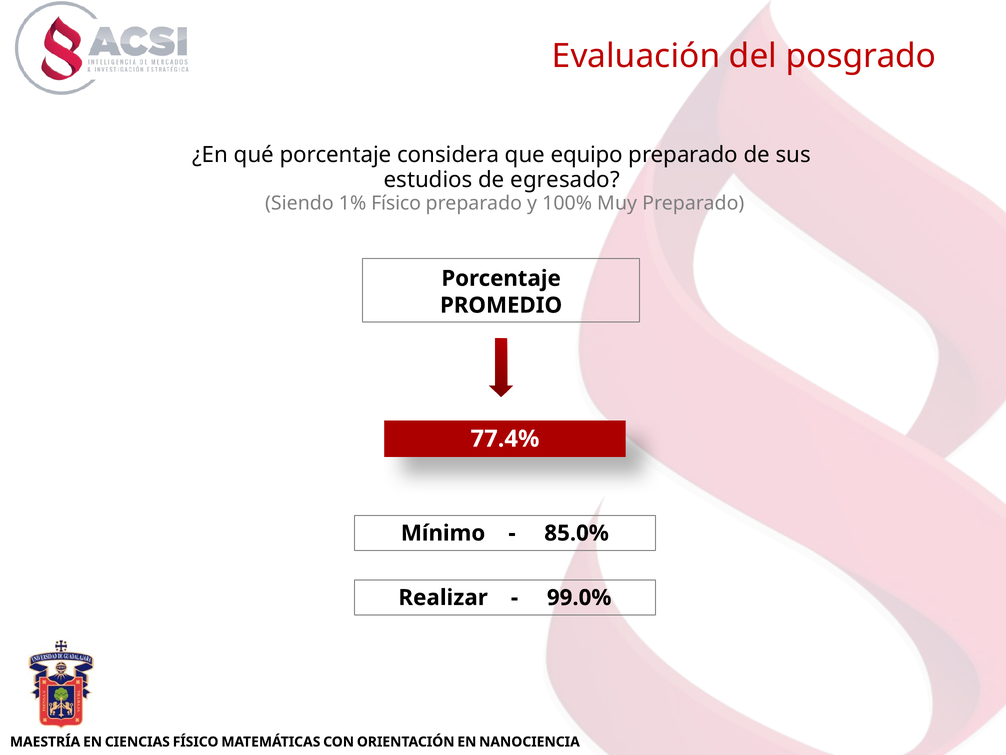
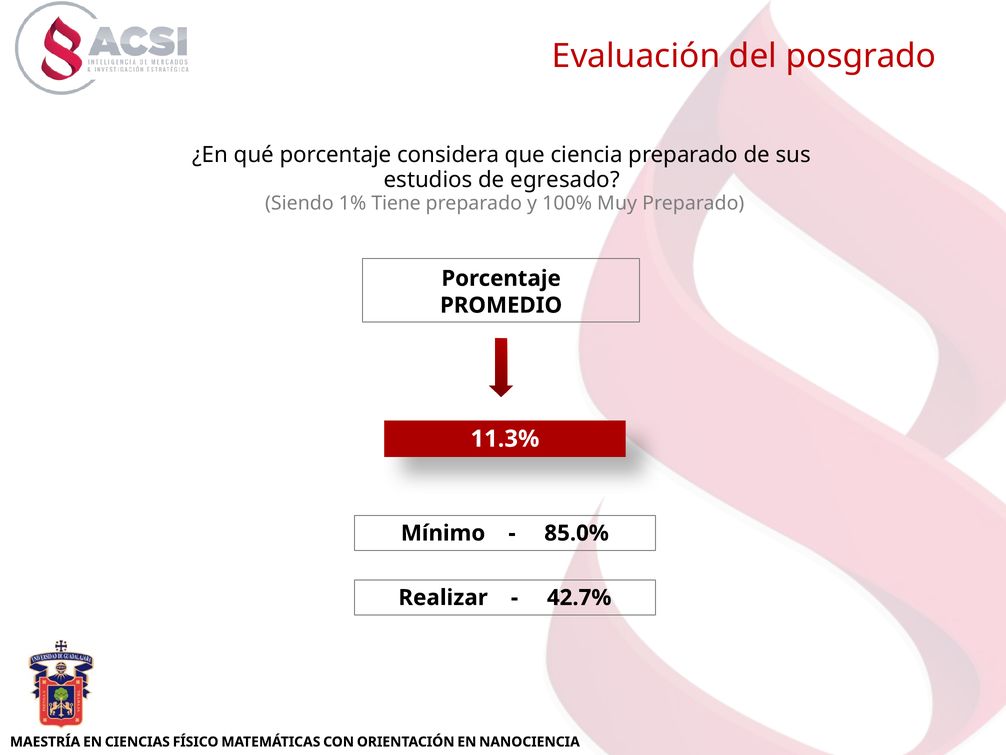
equipo: equipo -> ciencia (587, 155)
1% Físico: Físico -> Tiene (396, 203)
77.4%: 77.4% -> 11.3% (505, 439)
99.0%: 99.0% -> 42.7% (579, 597)
